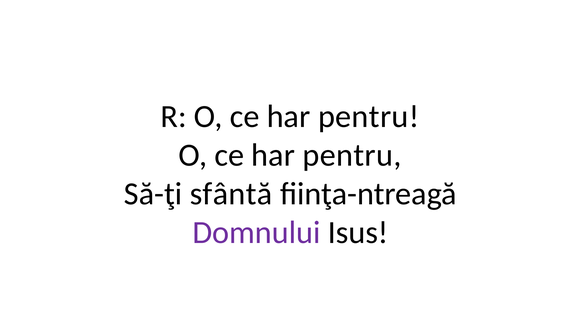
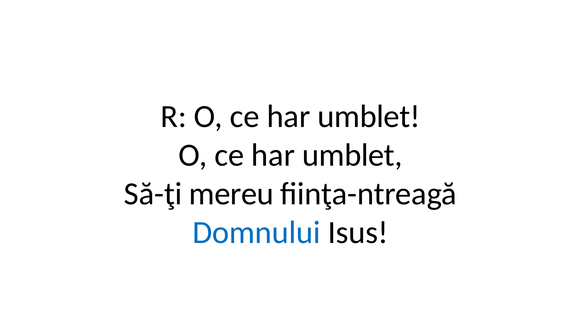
pentru: pentru -> umblet (369, 116)
pentru: pentru -> umblet (352, 155)
sfântă: sfântă -> mereu (231, 194)
Domnului colour: purple -> blue (256, 232)
